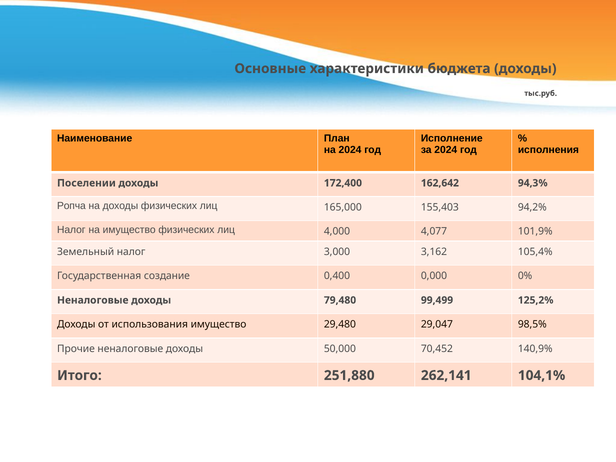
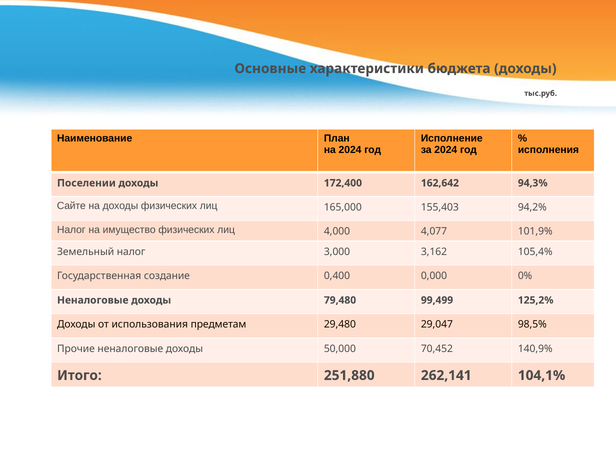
Ропча: Ропча -> Сайте (71, 206)
использования имущество: имущество -> предметам (219, 324)
